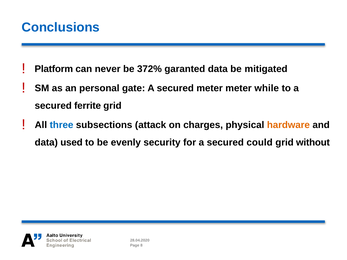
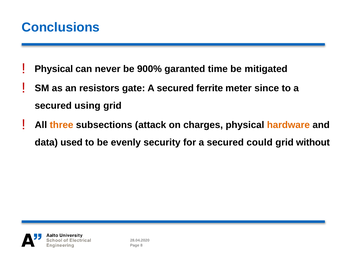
Platform: Platform -> Physical (54, 69)
372%: 372% -> 900% (149, 69)
garanted data: data -> time (218, 69)
personal: personal -> resistors (99, 88)
secured meter: meter -> ferrite (210, 88)
while: while -> since (267, 88)
ferrite: ferrite -> using (87, 106)
three colour: blue -> orange (62, 125)
